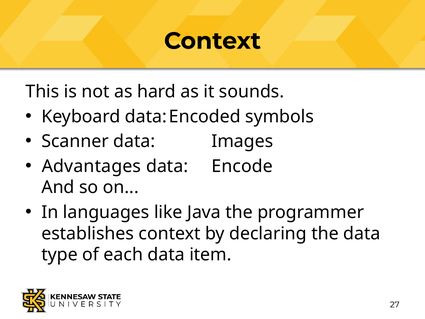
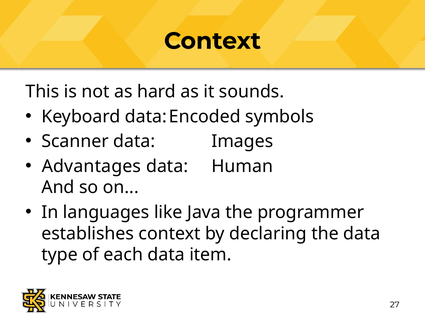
Encode: Encode -> Human (242, 166)
